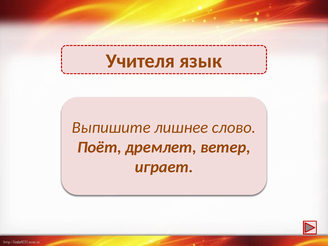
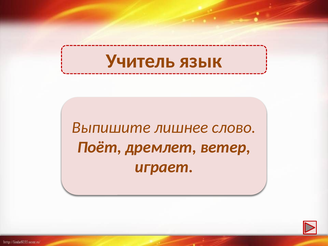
Учителя: Учителя -> Учитель (140, 61)
